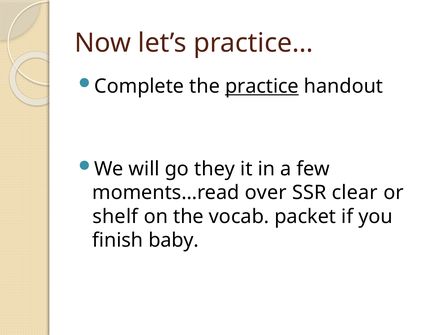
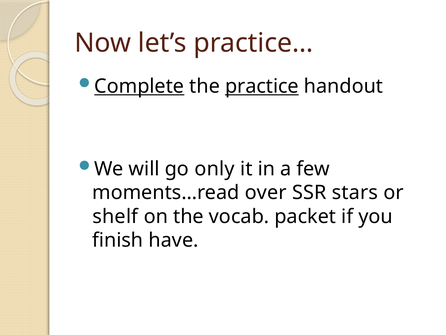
Complete underline: none -> present (139, 86)
they: they -> only (215, 169)
clear: clear -> stars (355, 192)
baby: baby -> have (173, 240)
